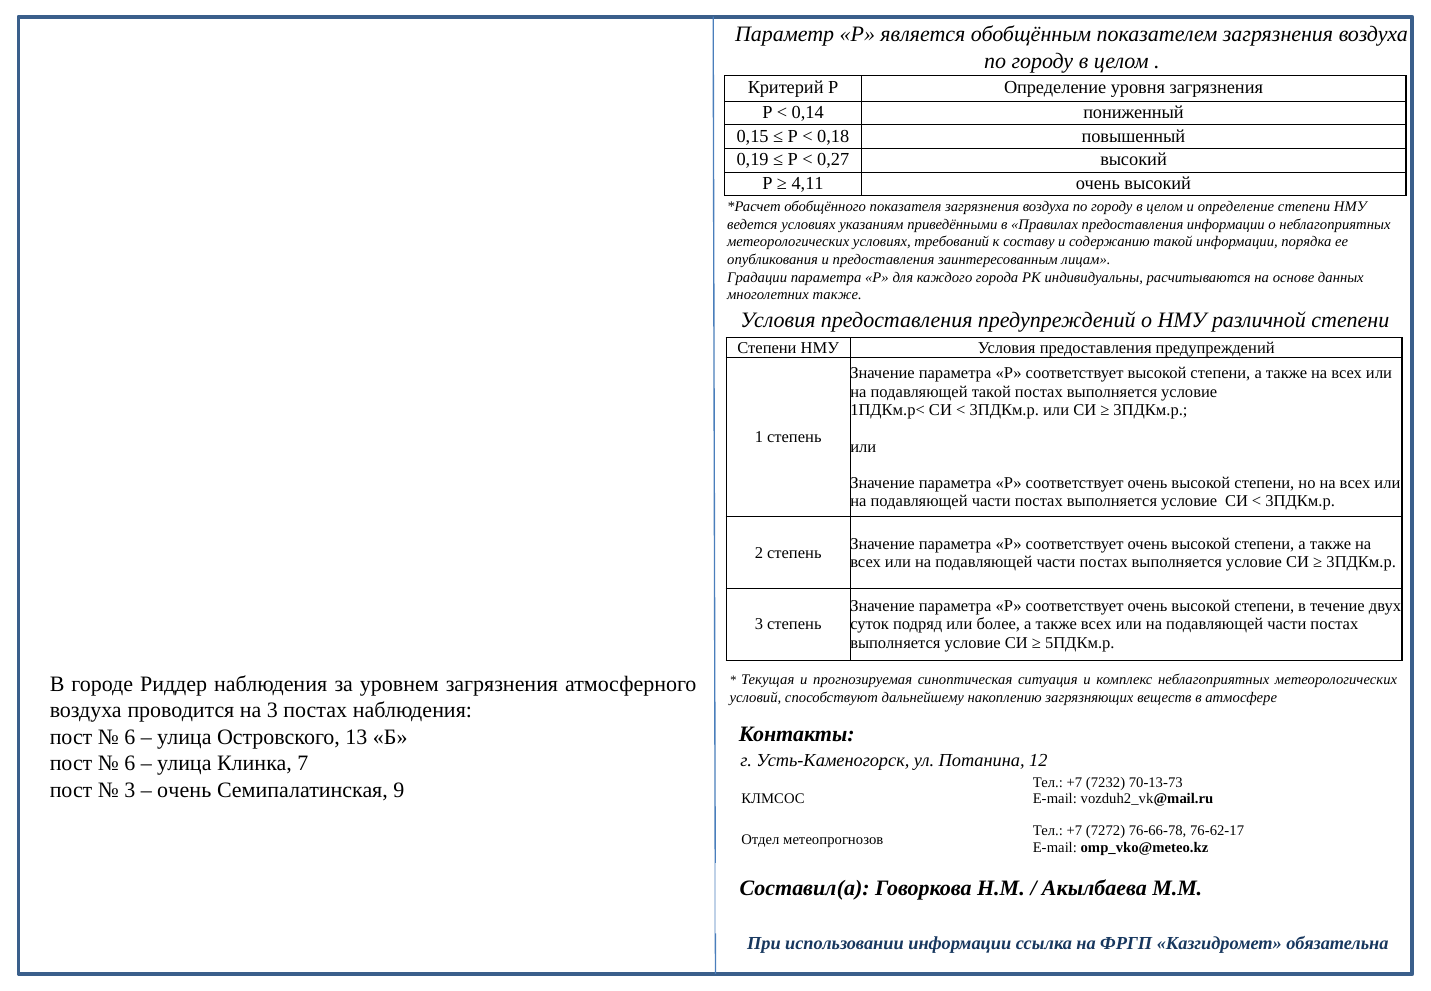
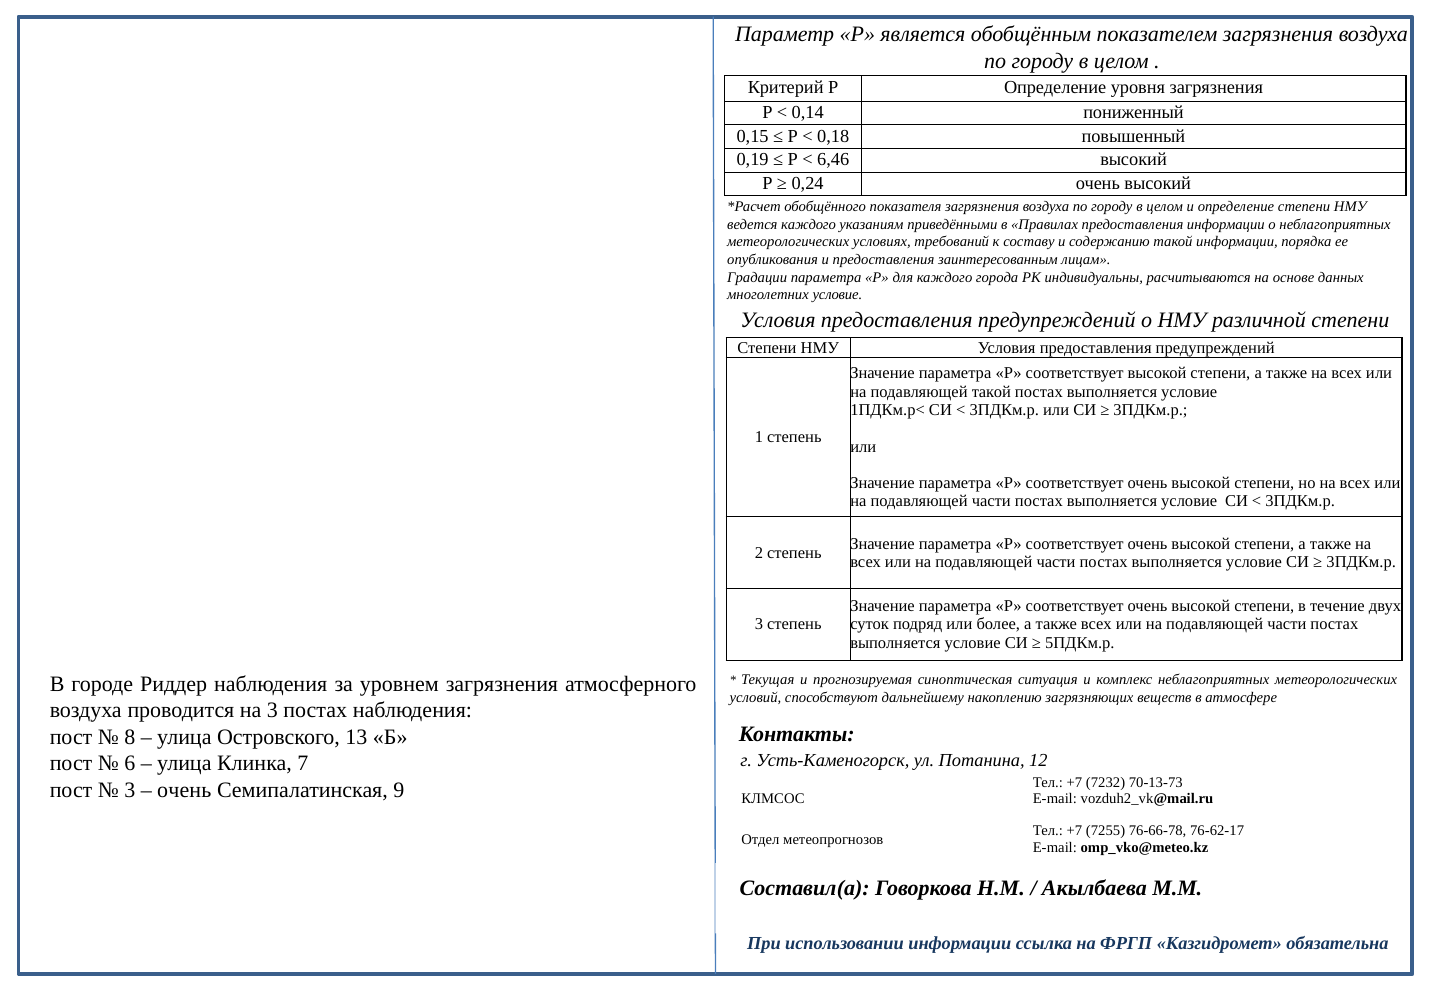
0,27: 0,27 -> 6,46 (833, 160)
4,11: 4,11 -> 0,24 (808, 183)
ведется условиях: условиях -> каждого (809, 224)
многолетних также: также -> условие (837, 295)
6: 6 -> 8 (130, 737)
7272: 7272 -> 7255 (1105, 831)
